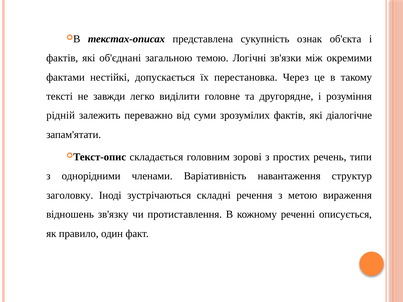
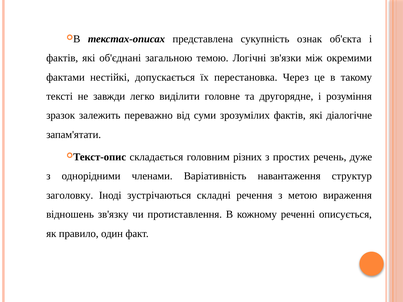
рідній: рідній -> зразок (61, 116)
зорові: зорові -> різних (248, 157)
типи: типи -> дуже (361, 157)
